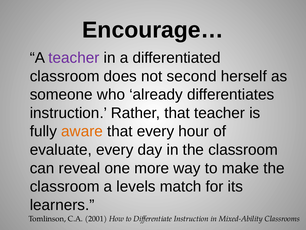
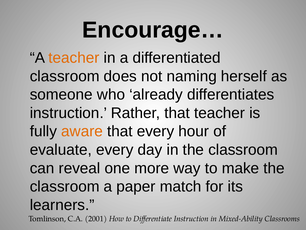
teacher colour: purple -> orange (74, 58)
second: second -> naming (192, 76)
levels: levels -> paper (136, 186)
